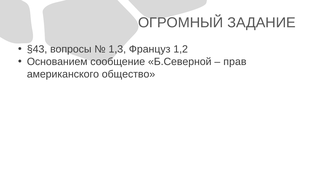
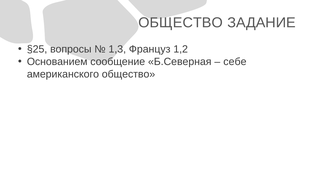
ОГРОМНЫЙ: ОГРОМНЫЙ -> ОБЩЕСТВО (181, 23)
§43: §43 -> §25 (37, 49)
Б.Северной: Б.Северной -> Б.Северная (180, 62)
прав: прав -> себе (235, 62)
